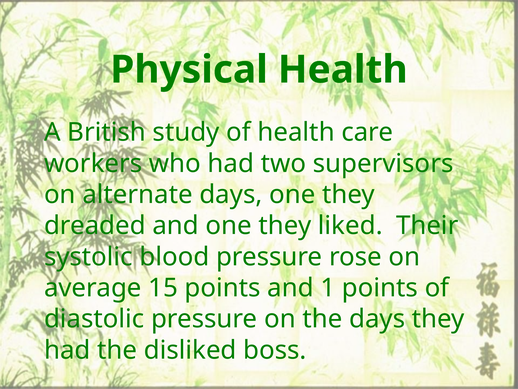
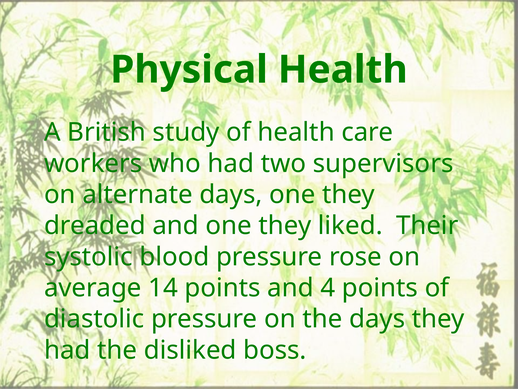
15: 15 -> 14 (163, 288)
1: 1 -> 4 (328, 288)
